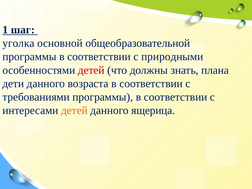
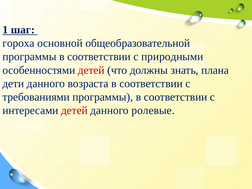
уголка: уголка -> гороха (18, 43)
детей colour: orange -> red (74, 110)
ящерица: ящерица -> ролевые (153, 110)
